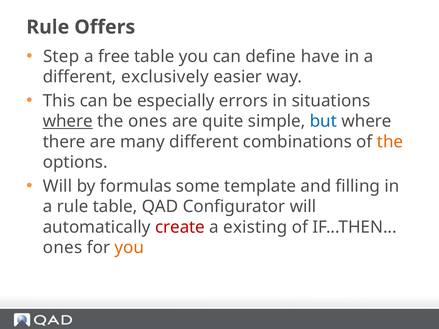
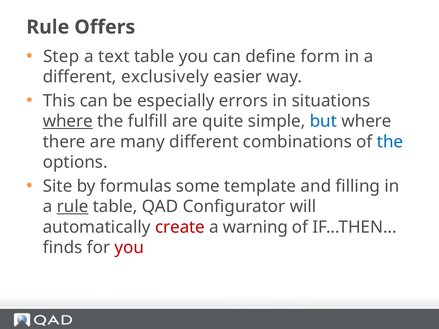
free: free -> text (114, 56)
have: have -> form (320, 56)
the ones: ones -> fulfill (148, 121)
the colour: orange -> blue (390, 142)
Will: Will -> Site (58, 186)
rule underline: none -> present (73, 207)
existing: existing -> warning (255, 227)
ones: ones -> finds (63, 248)
you colour: orange -> red (129, 248)
